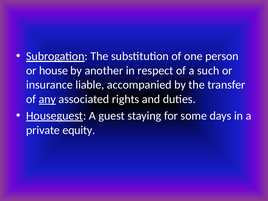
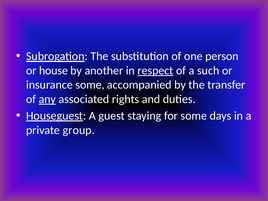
respect underline: none -> present (155, 71)
insurance liable: liable -> some (90, 85)
equity: equity -> group (79, 130)
